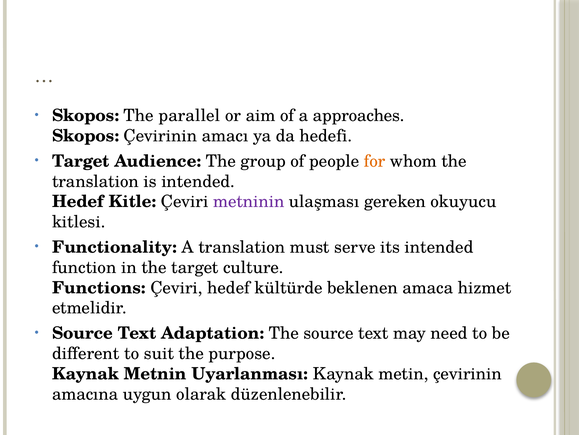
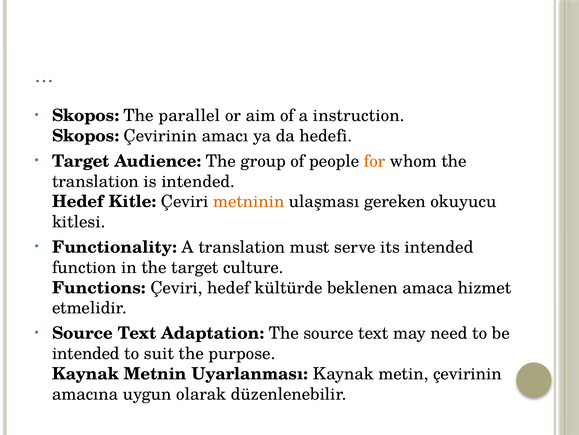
approaches: approaches -> instruction (359, 115)
metninin colour: purple -> orange (249, 201)
different: different -> intended (86, 353)
